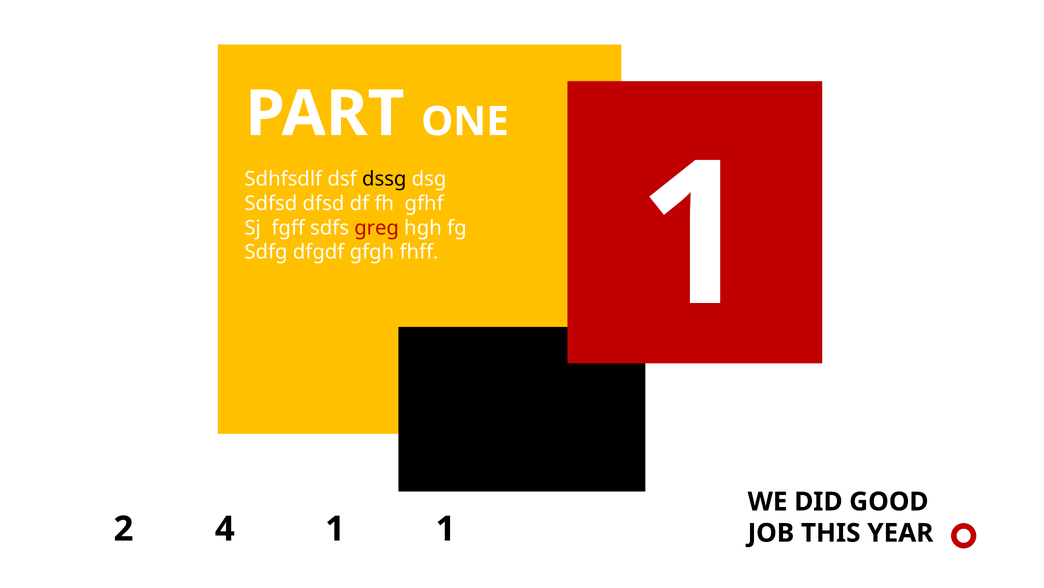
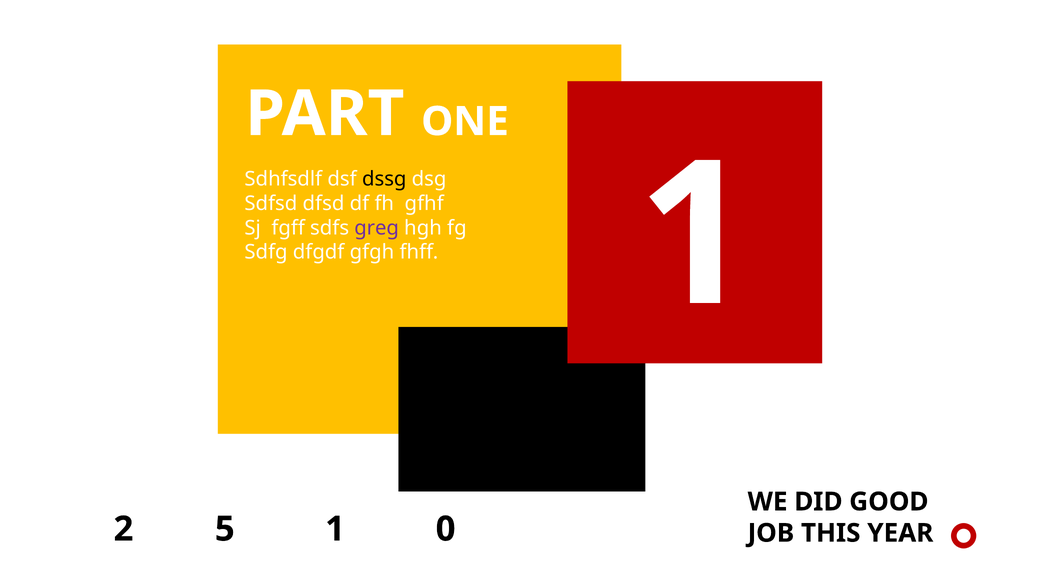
greg colour: red -> purple (377, 228)
4: 4 -> 5 (225, 528)
1 1: 1 -> 0 (446, 528)
